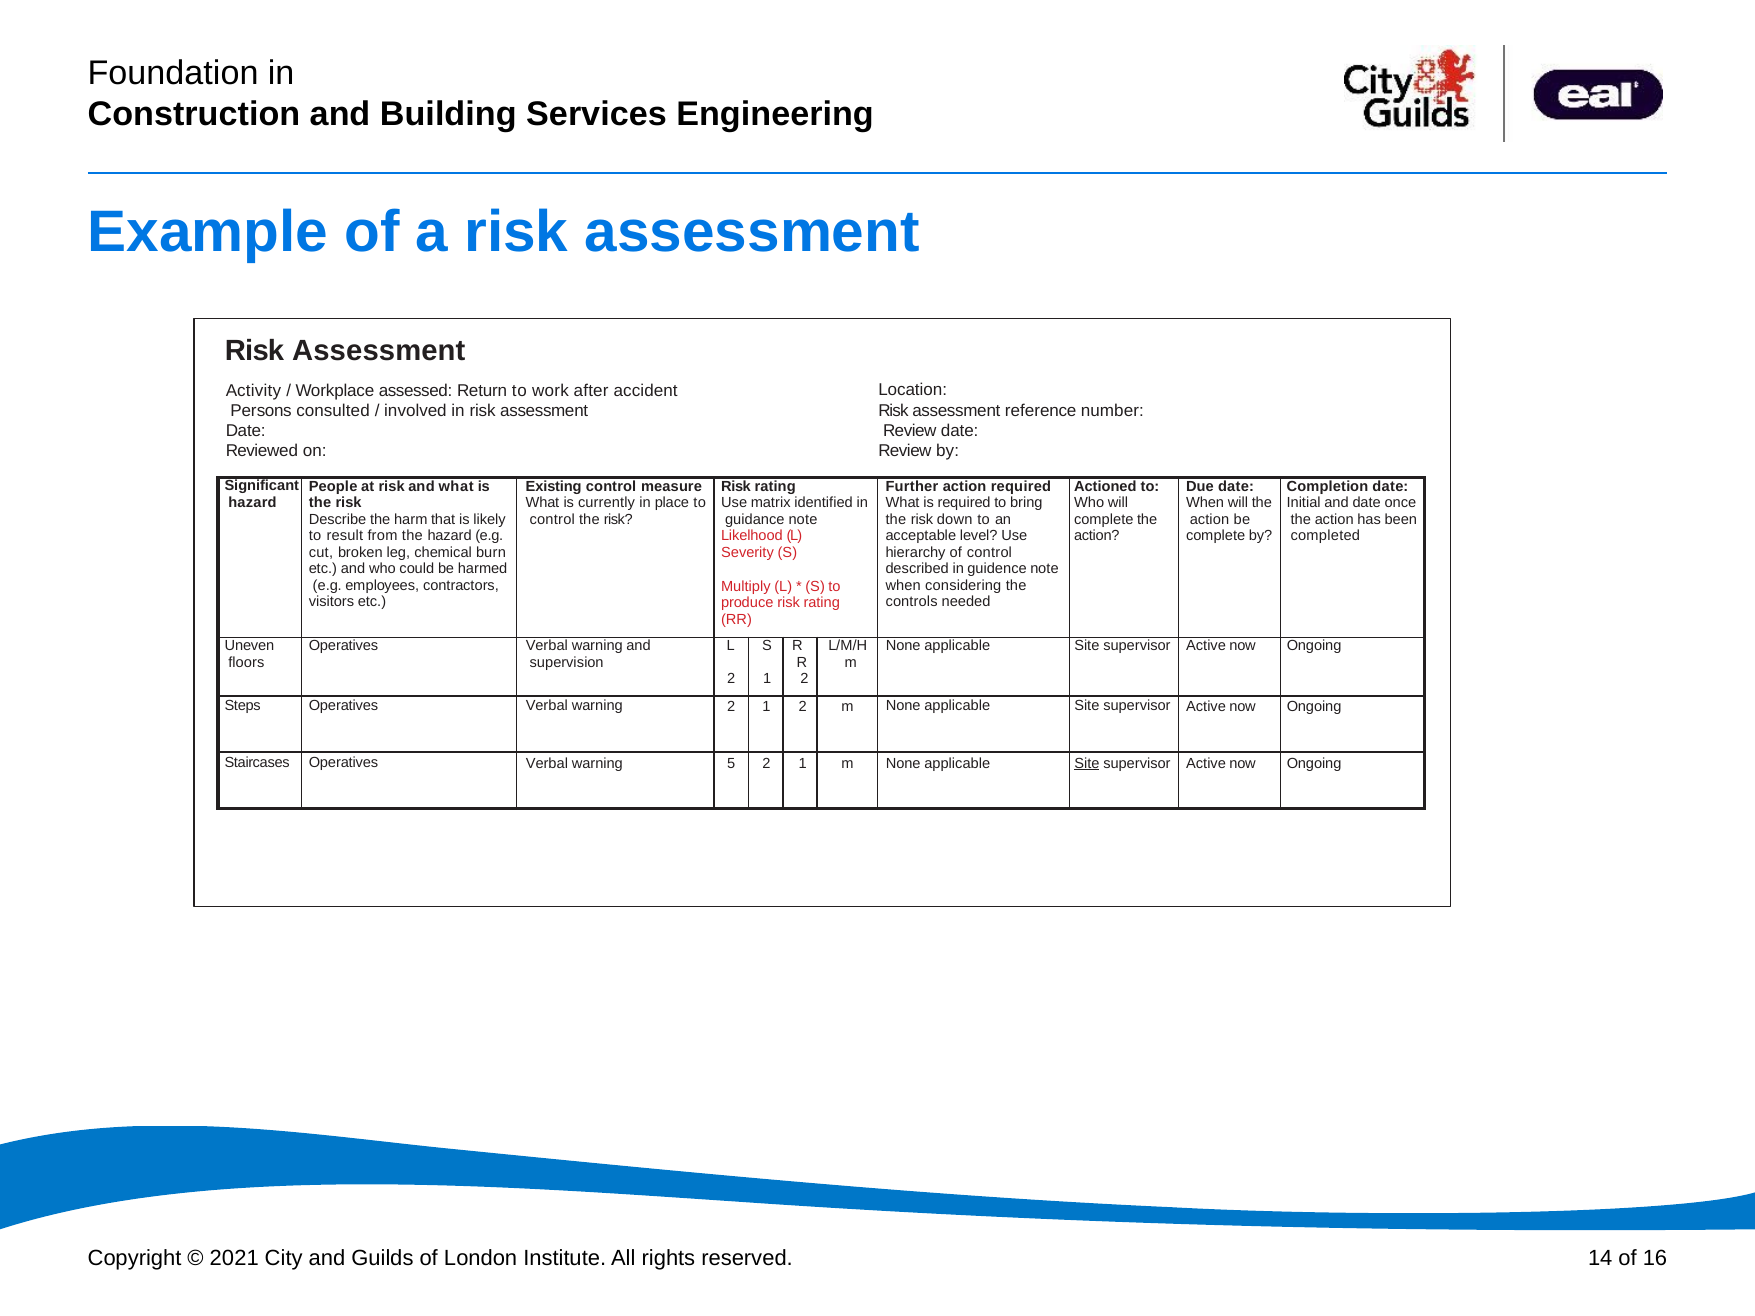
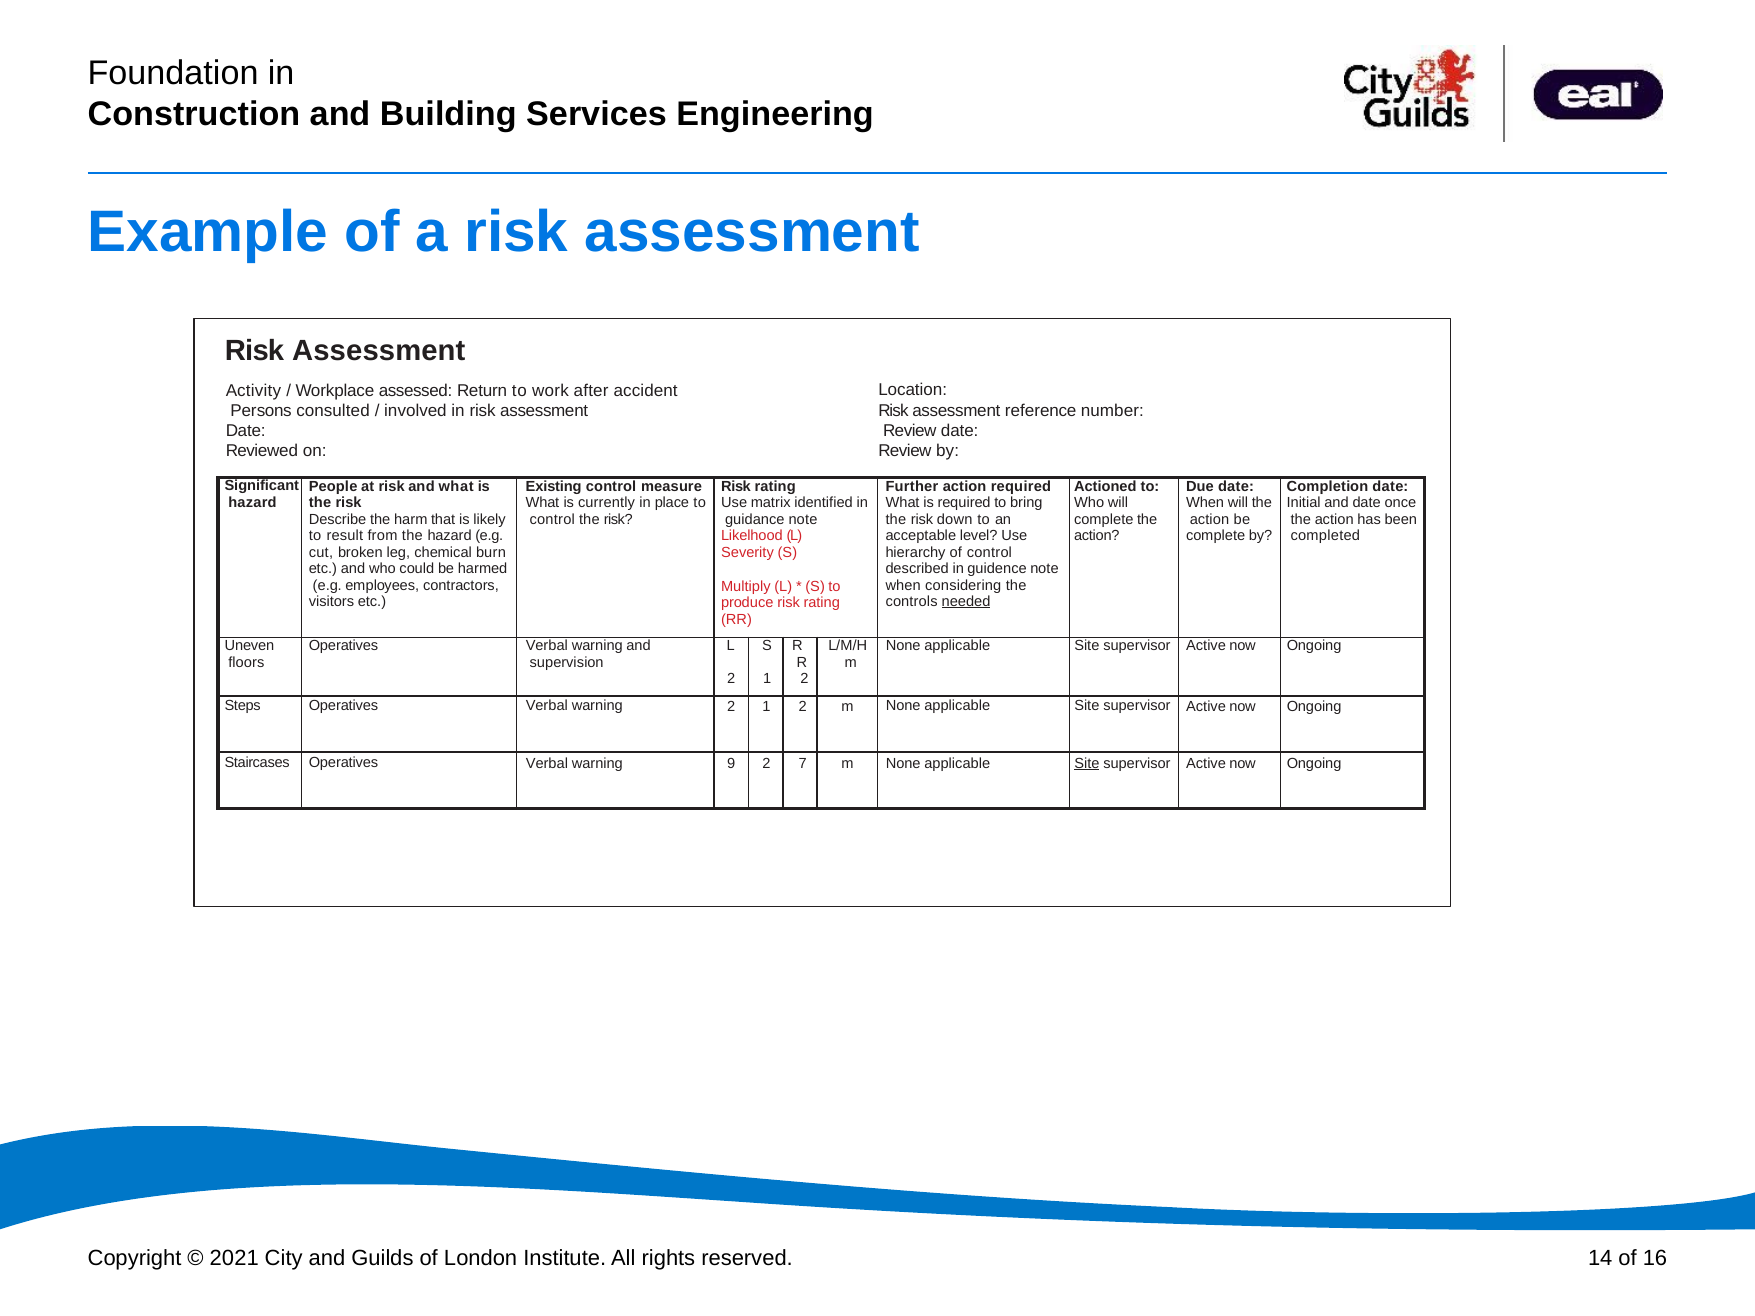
needed underline: none -> present (966, 602)
5: 5 -> 9 (731, 763)
1: 1 -> 7 (803, 763)
